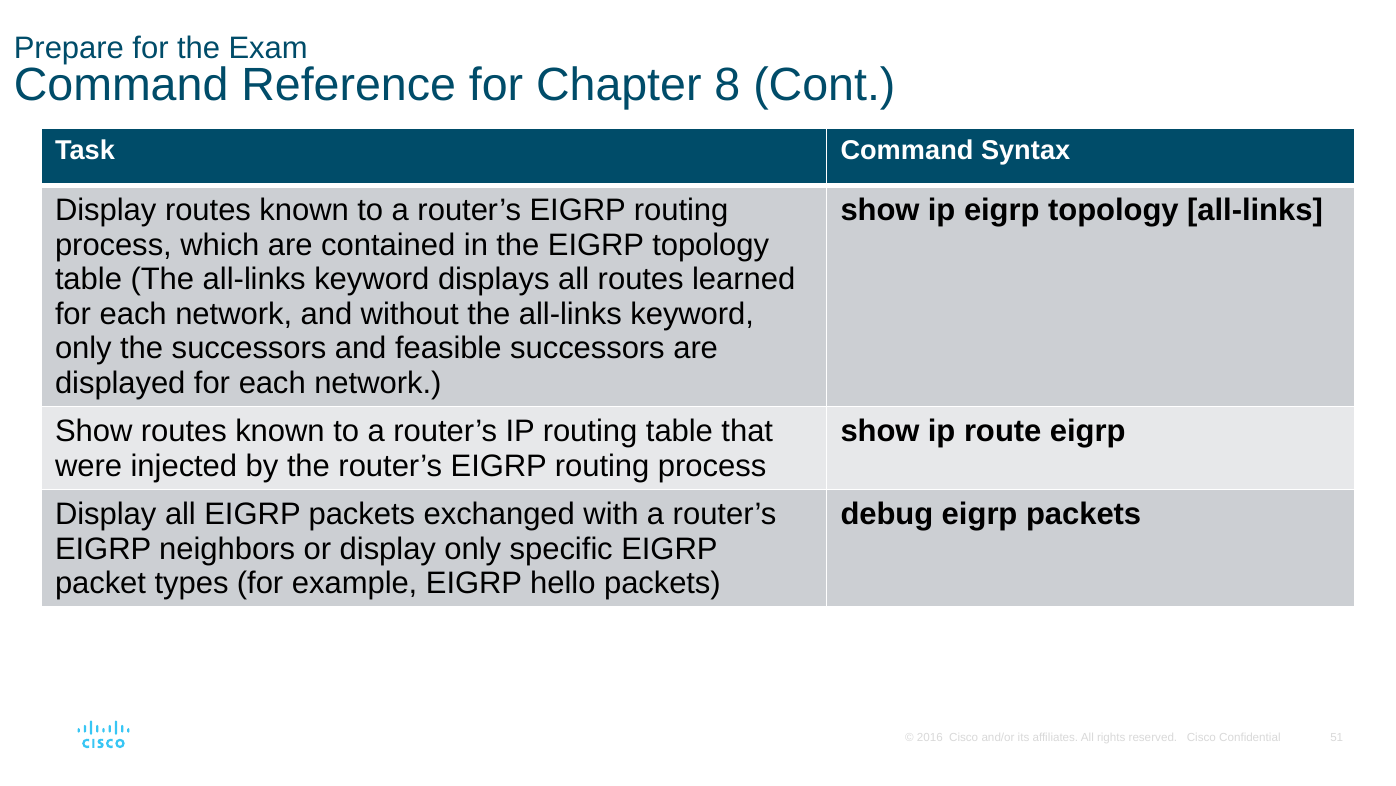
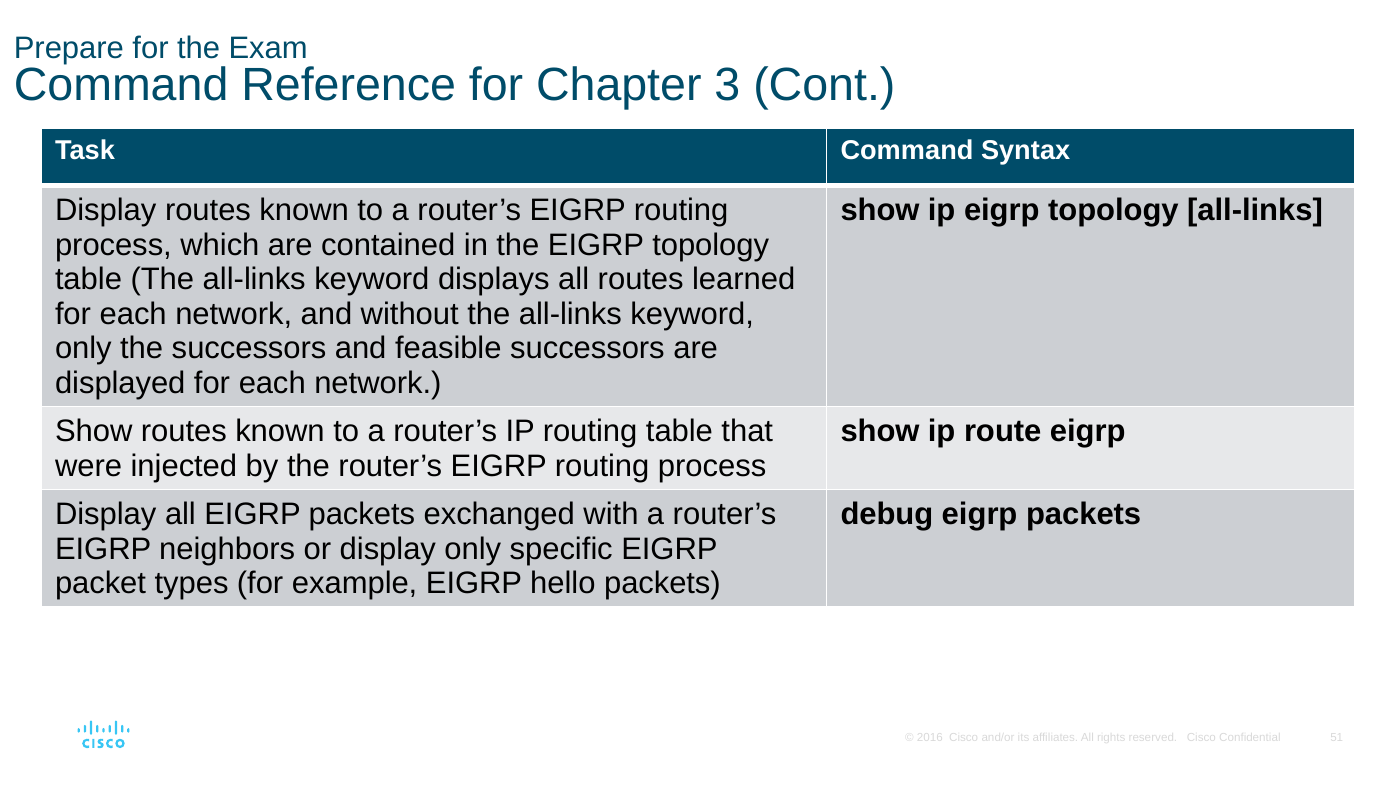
8: 8 -> 3 (727, 85)
